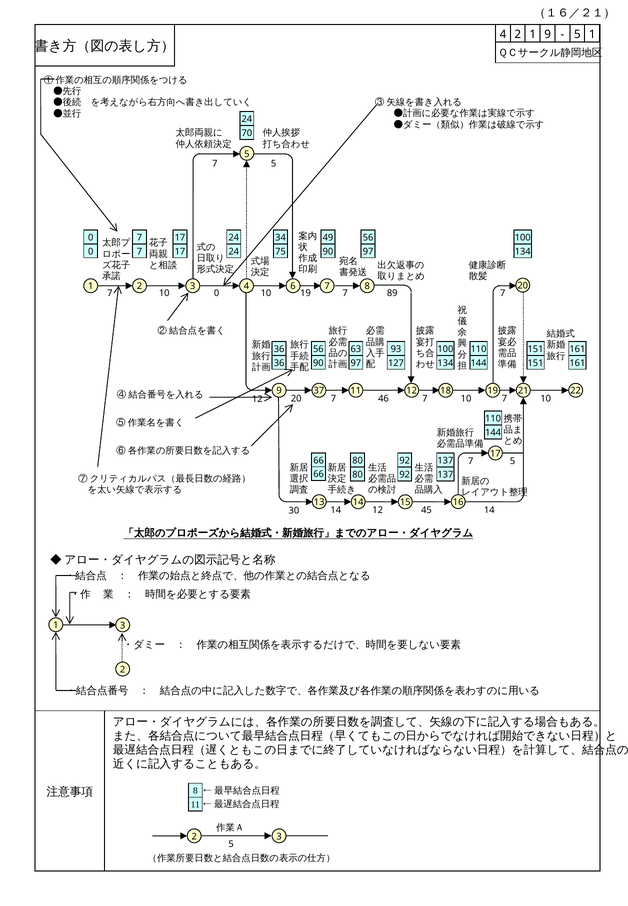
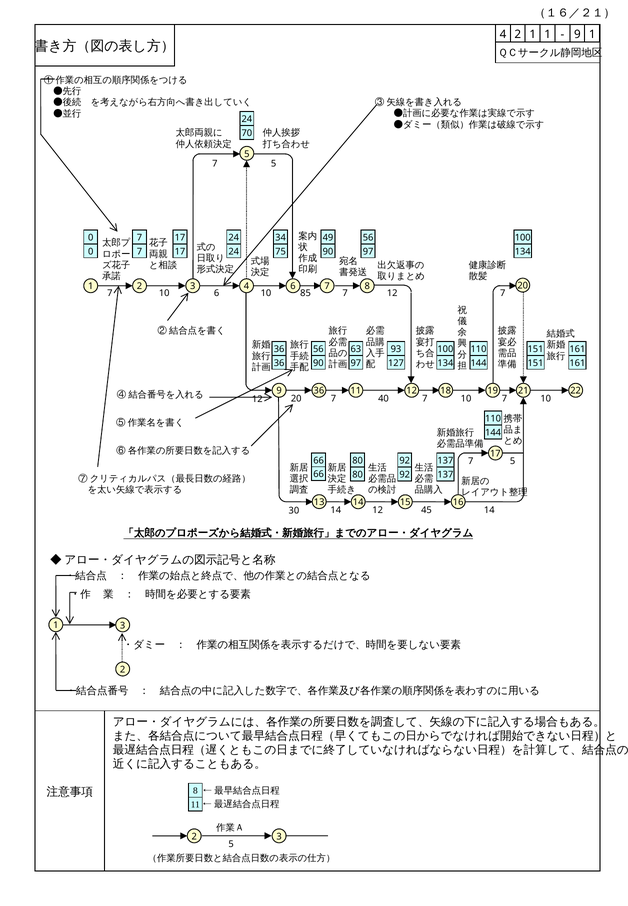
1 9: 9 -> 1 (548, 35)
5: 5 -> 9 (577, 35)
10 0: 0 -> 6 (217, 293)
10 19: 19 -> 85 (306, 293)
89: 89 -> 12 (392, 293)
9 37: 37 -> 36 (319, 391)
46: 46 -> 40 (383, 399)
